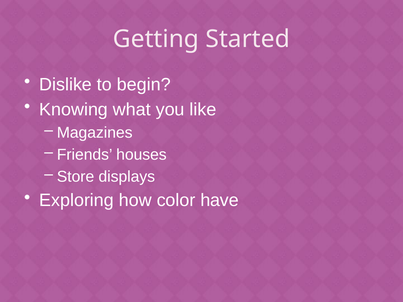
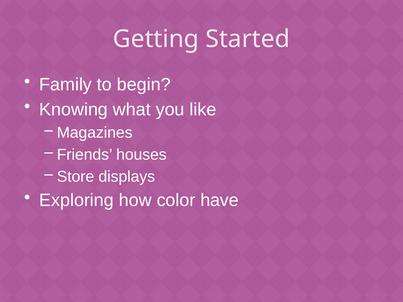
Dislike: Dislike -> Family (66, 85)
